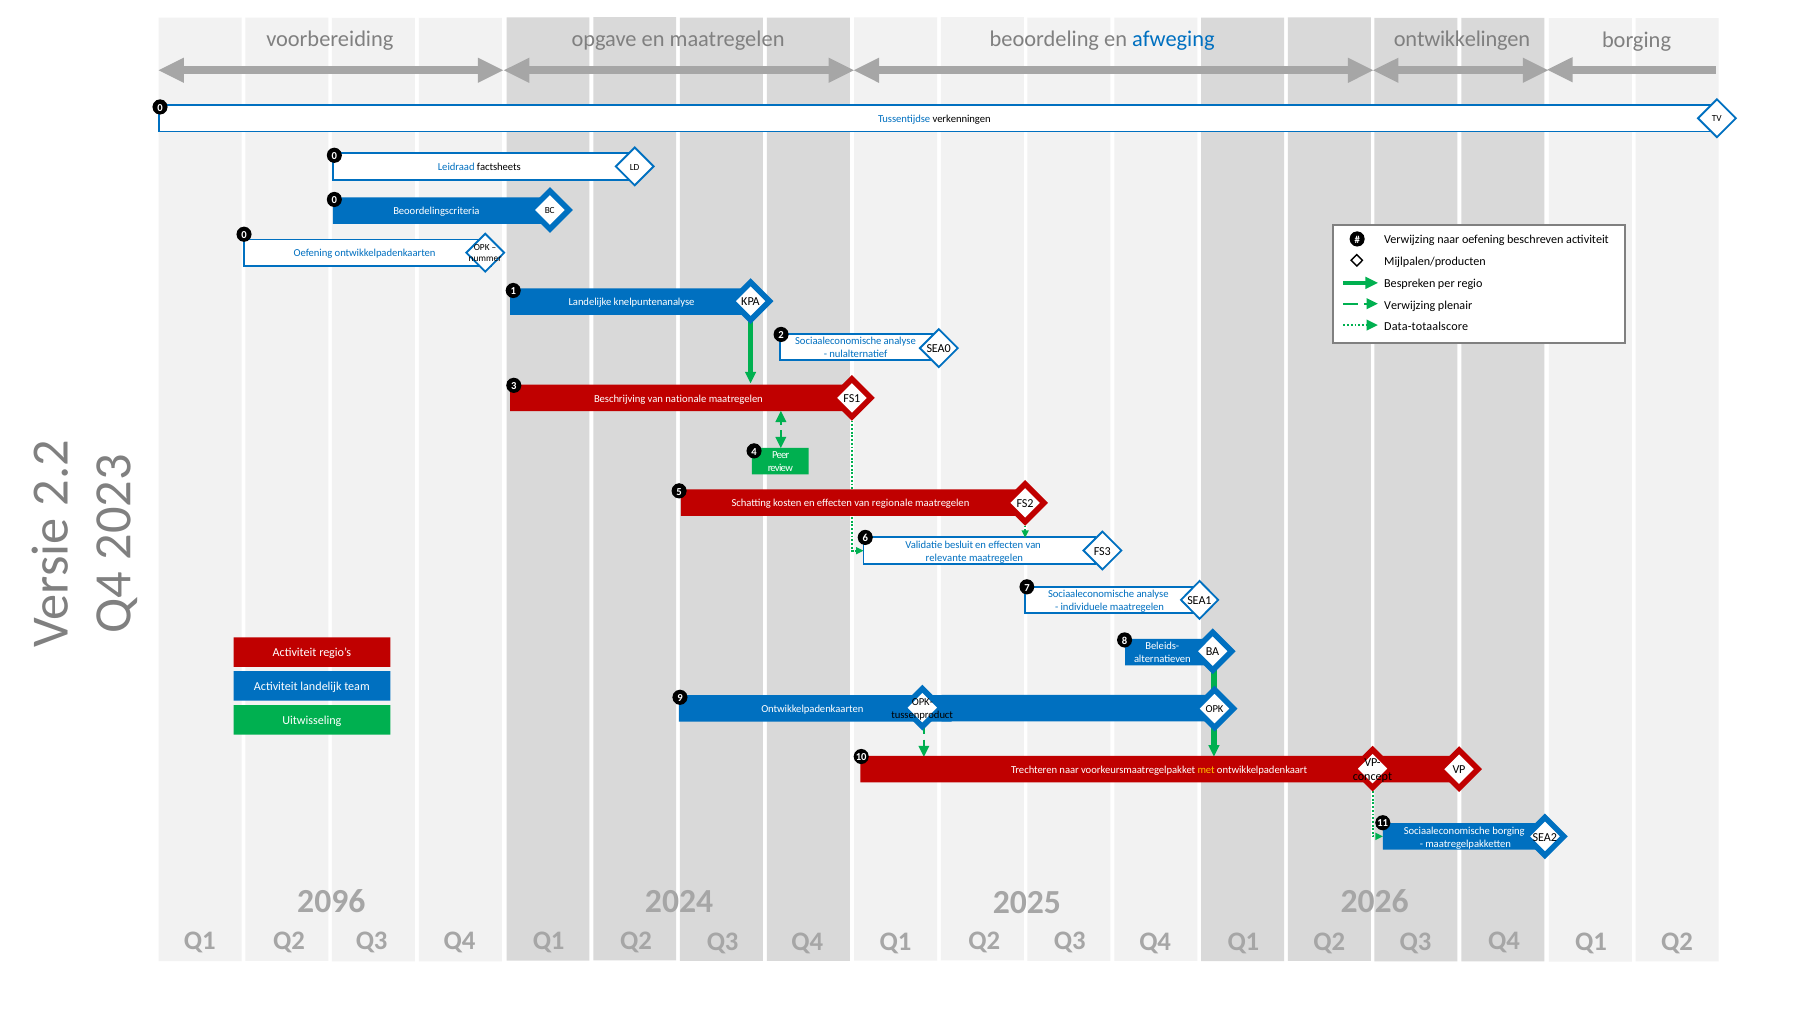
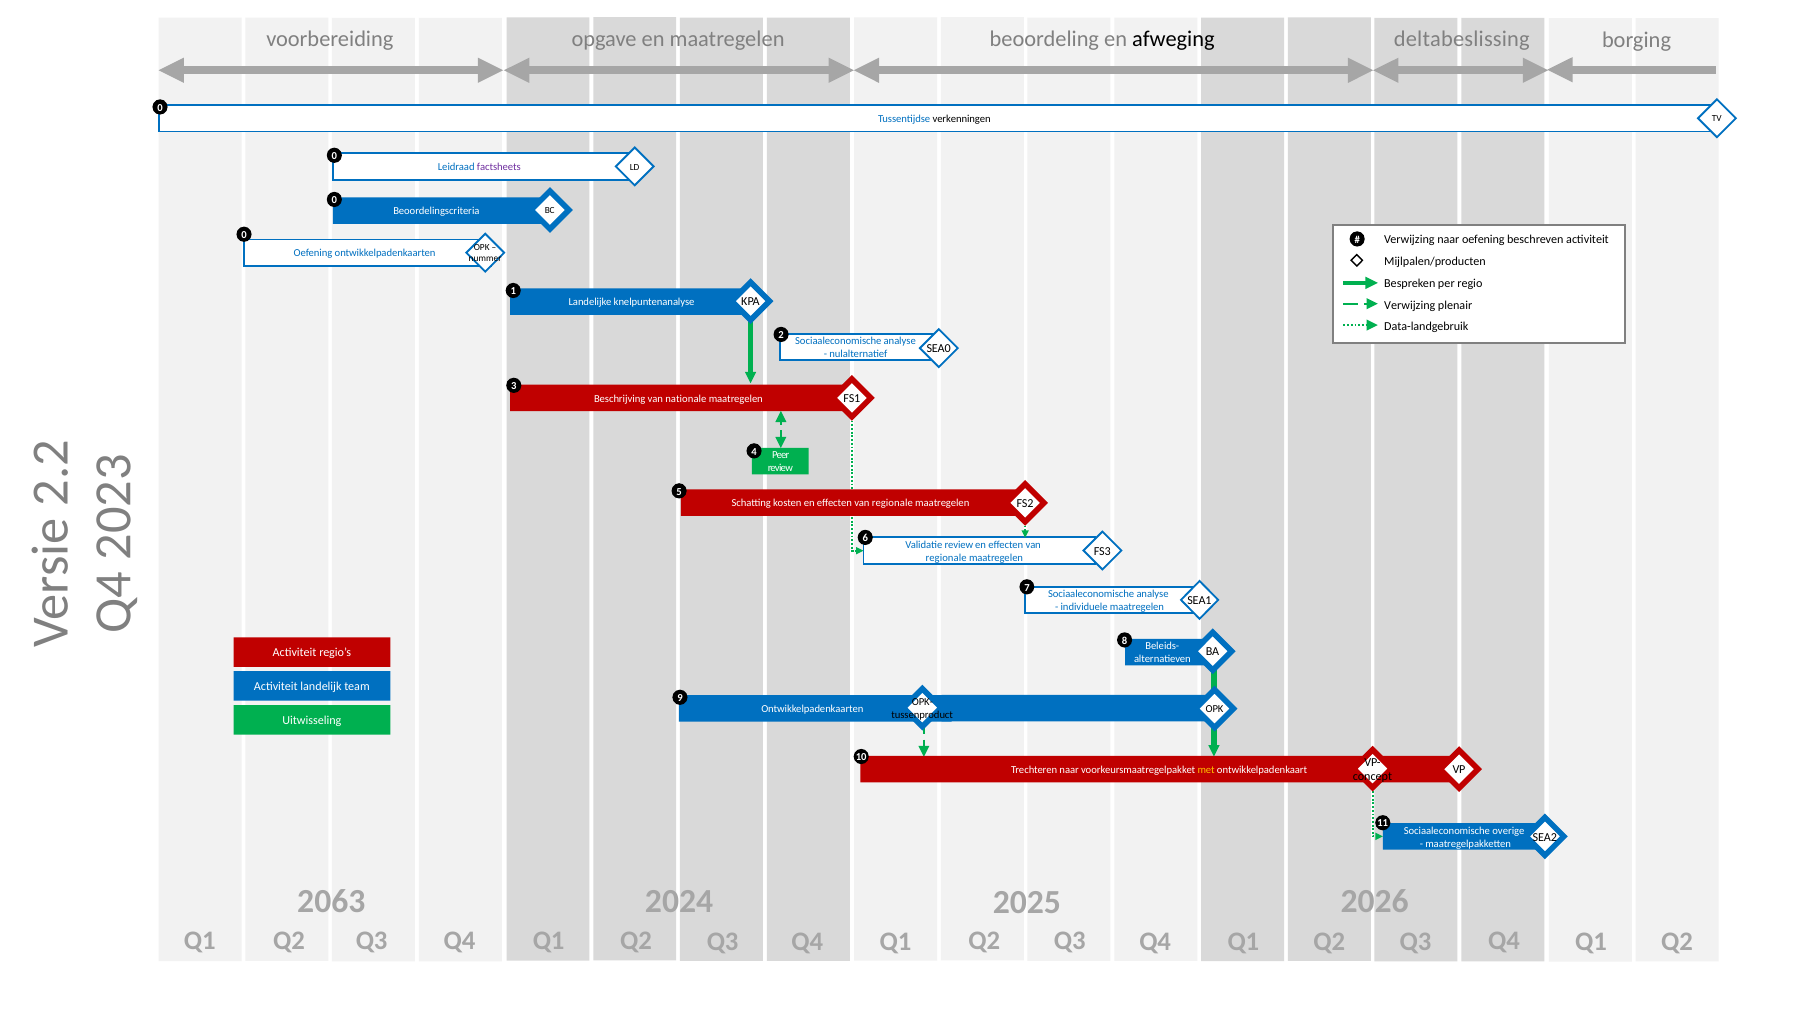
afweging colour: blue -> black (1173, 39)
ontwikkelingen: ontwikkelingen -> deltabeslissing (1462, 39)
factsheets colour: black -> purple (499, 167)
Data-totaalscore: Data-totaalscore -> Data-landgebruik (1426, 327)
Validatie besluit: besluit -> review (959, 545)
relevante: relevante -> regionale (946, 558)
Sociaaleconomische borging: borging -> overige (1508, 830)
2096: 2096 -> 2063 (331, 901)
